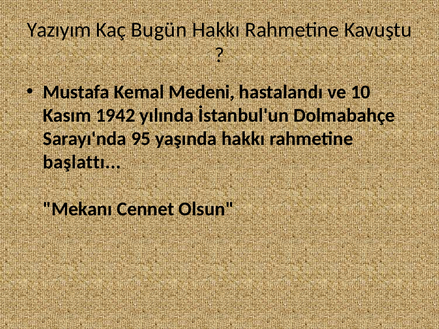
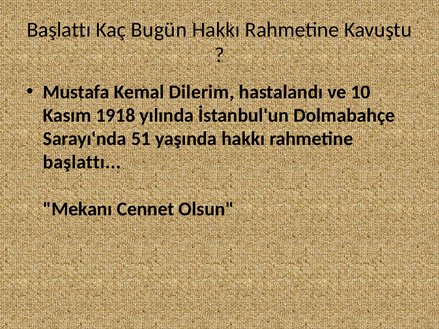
Yazıyım: Yazıyım -> Başlattı (59, 30)
Medeni: Medeni -> Dilerim (202, 92)
1942: 1942 -> 1918 (115, 116)
95: 95 -> 51 (141, 139)
